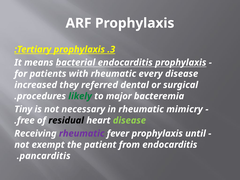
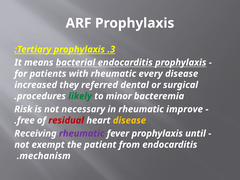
major: major -> minor (119, 96)
Tiny: Tiny -> Risk (23, 109)
mimicry: mimicry -> improve (185, 109)
residual colour: black -> red (66, 120)
disease colour: light green -> yellow (129, 120)
pancarditis: pancarditis -> mechanism (45, 156)
